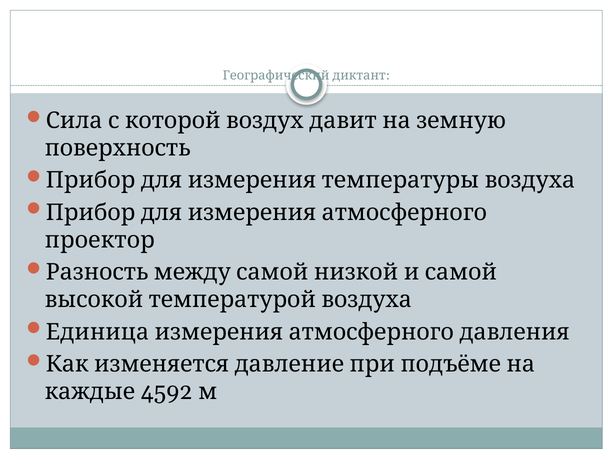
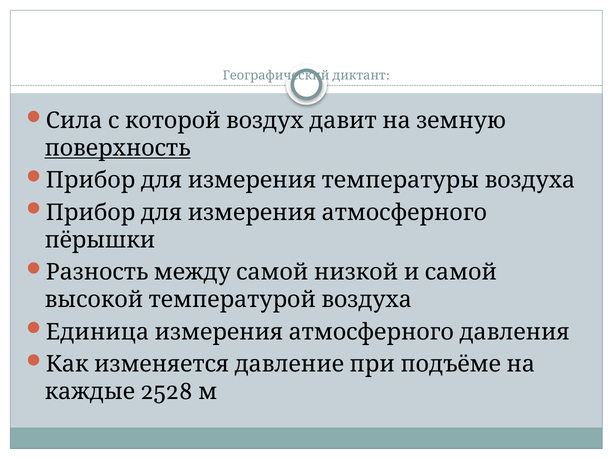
поверхность underline: none -> present (118, 148)
проектор: проектор -> пёрышки (100, 240)
4592: 4592 -> 2528 (167, 392)
